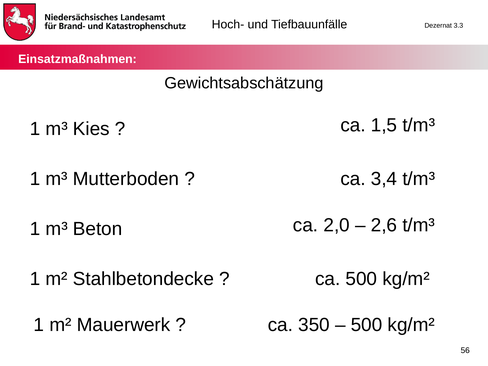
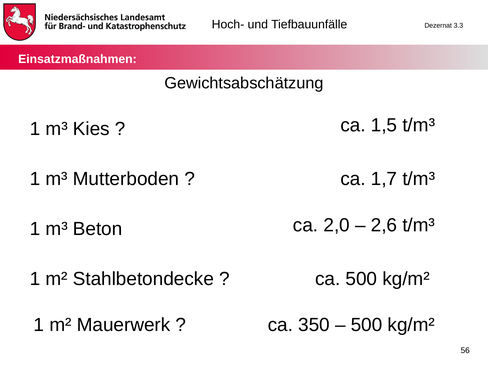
3,4: 3,4 -> 1,7 (384, 179)
